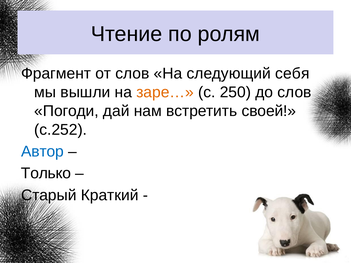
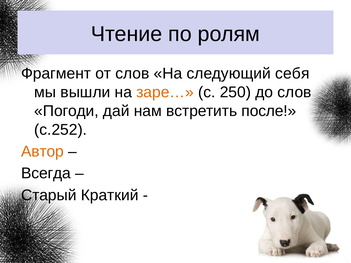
своей: своей -> после (269, 111)
Автор colour: blue -> orange (42, 152)
Только: Только -> Всегда (46, 174)
